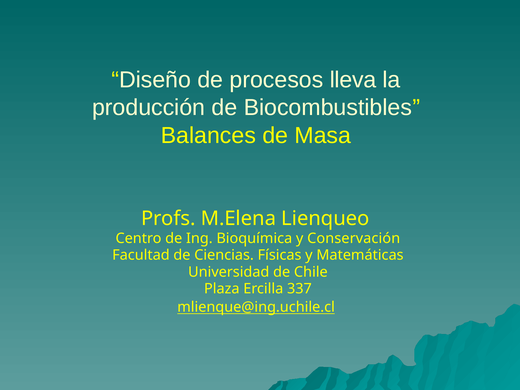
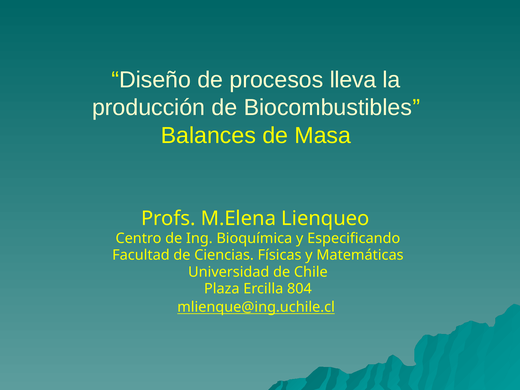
Conservación: Conservación -> Especificando (354, 238)
337: 337 -> 804 (299, 289)
